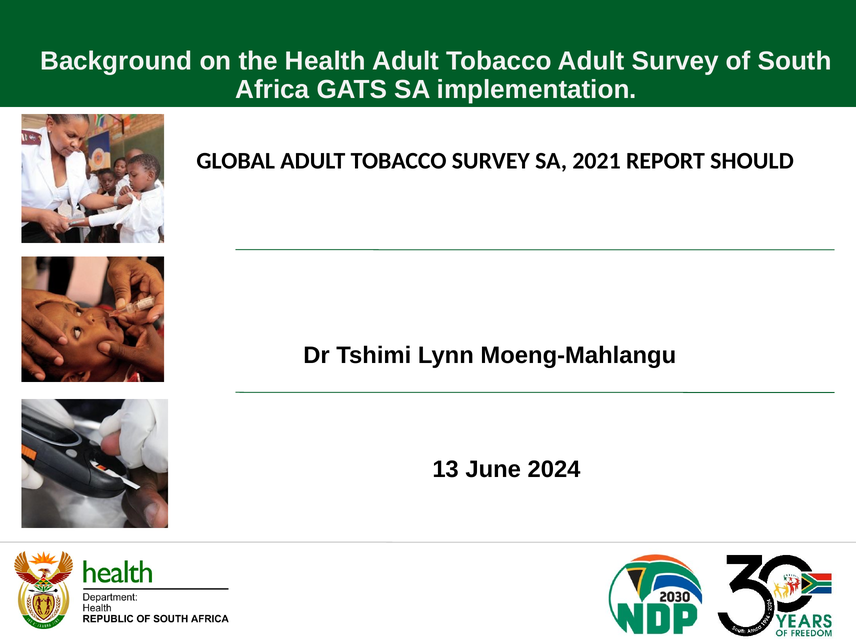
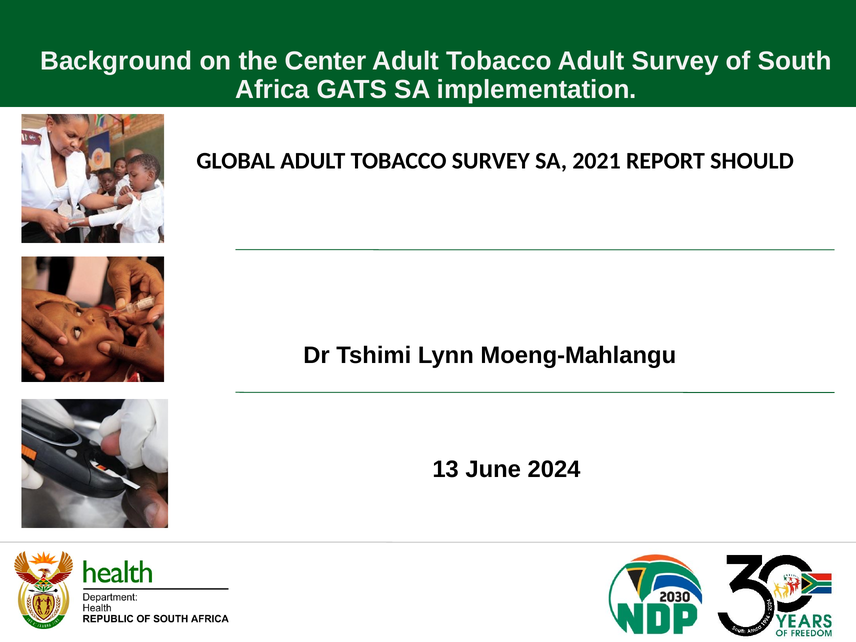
Health: Health -> Center (326, 61)
